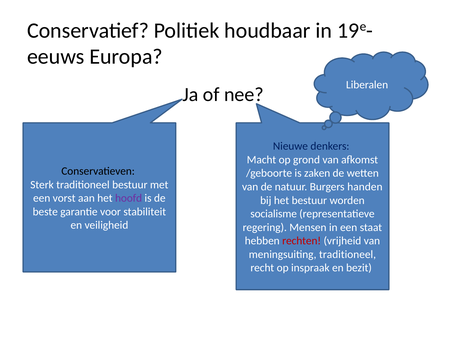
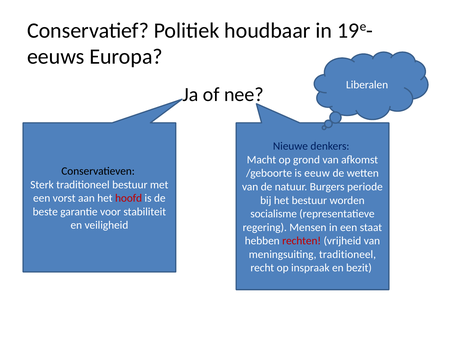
zaken: zaken -> eeuw (317, 173)
handen: handen -> periode (365, 187)
hoofd colour: purple -> red (129, 198)
